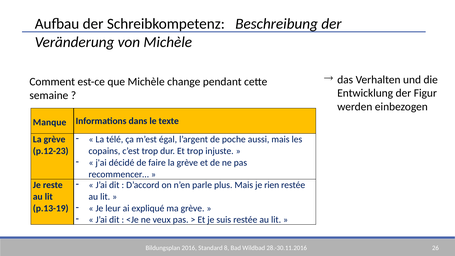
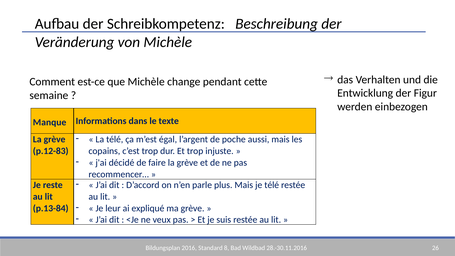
p.12-23: p.12-23 -> p.12-83 (51, 151)
je rien: rien -> télé (272, 185)
p.13-19: p.13-19 -> p.13-84 (51, 208)
